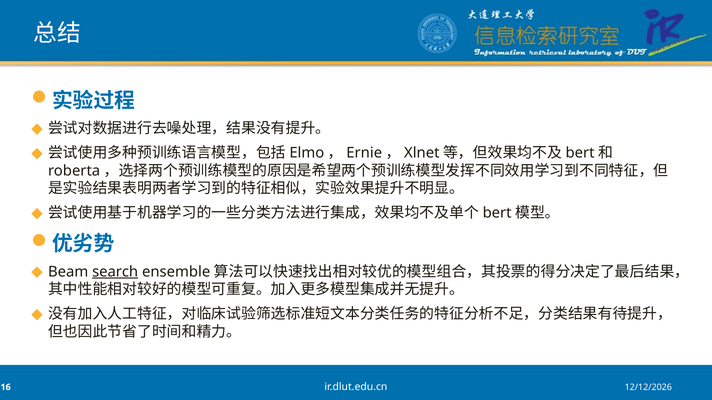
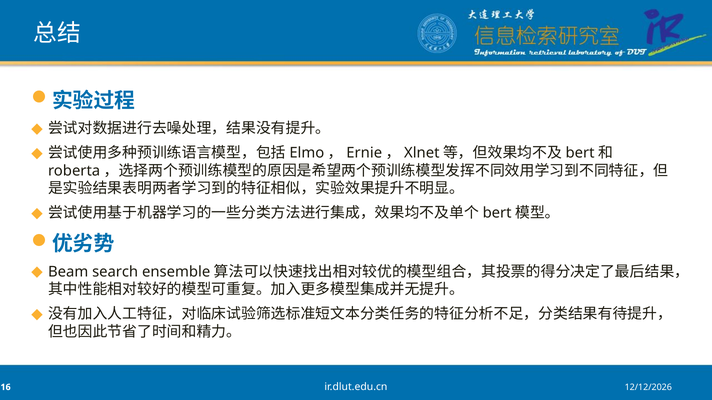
search underline: present -> none (115, 272)
